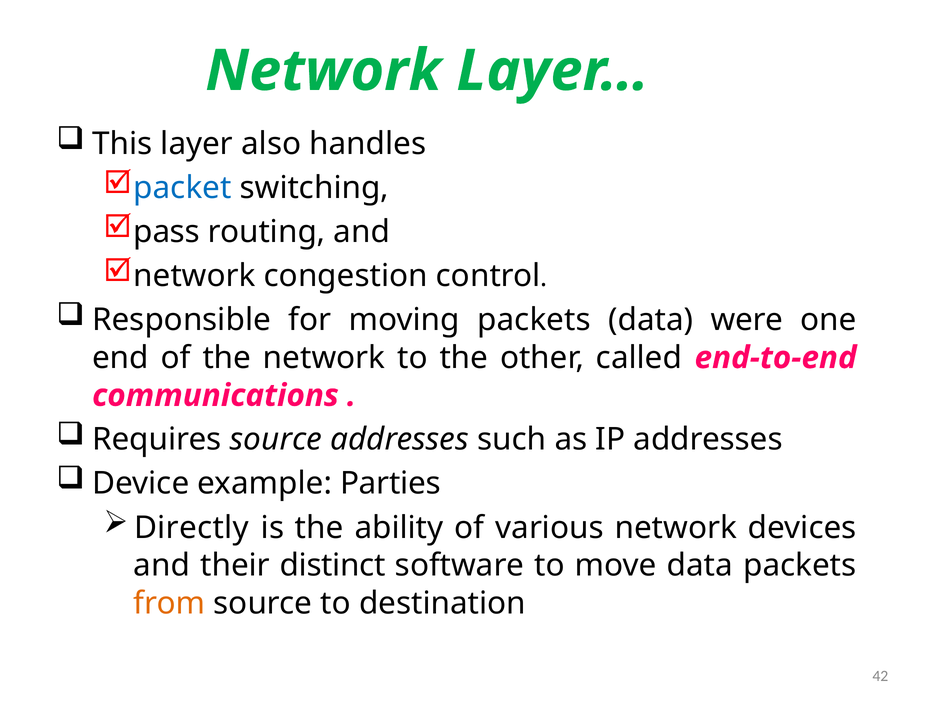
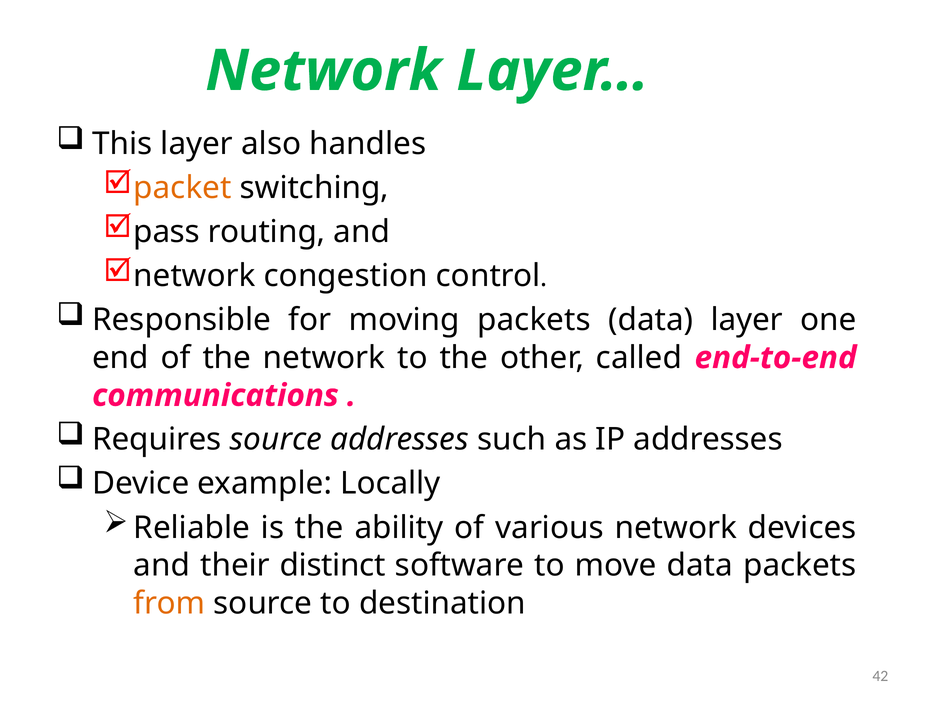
packet colour: blue -> orange (183, 188)
data were: were -> layer (747, 320)
Parties: Parties -> Locally (390, 484)
Directly: Directly -> Reliable (192, 528)
